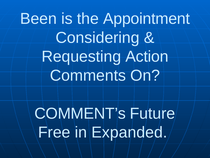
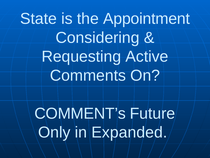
Been: Been -> State (38, 19)
Action: Action -> Active (147, 56)
Free: Free -> Only (54, 132)
